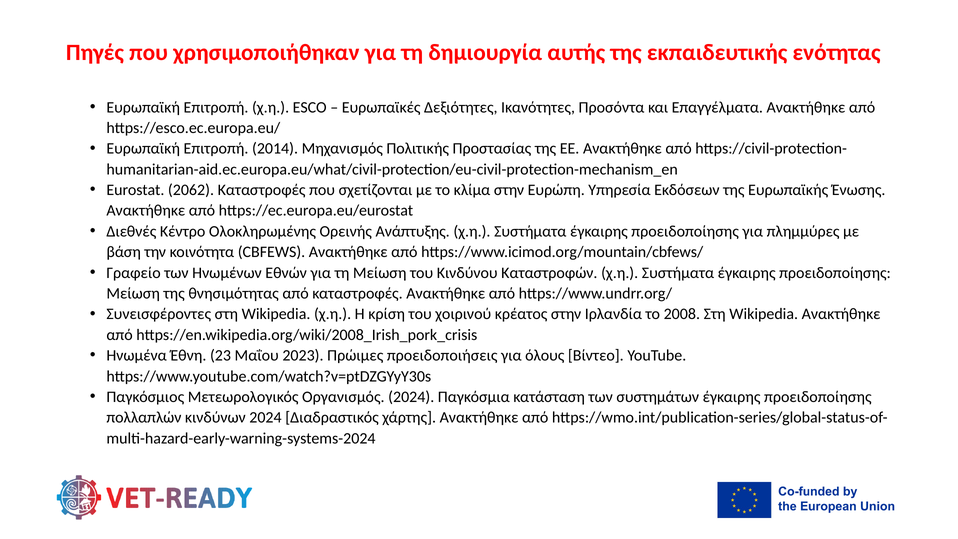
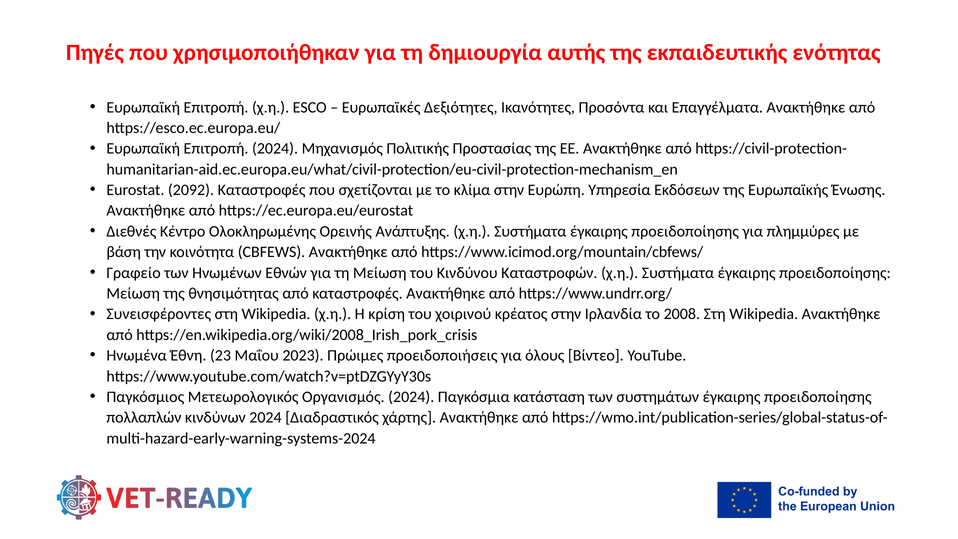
Επιτροπή 2014: 2014 -> 2024 (275, 149)
2062: 2062 -> 2092 (191, 190)
